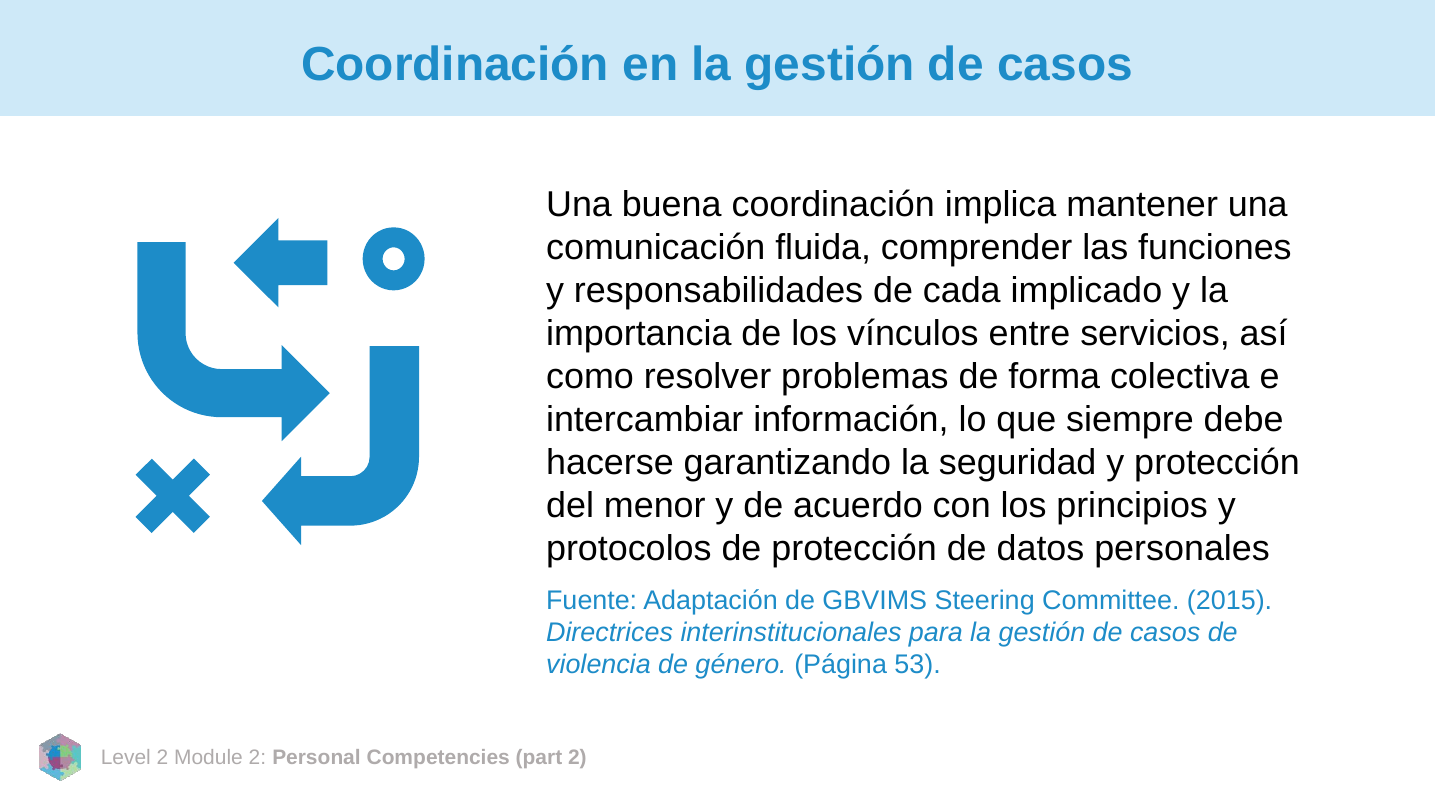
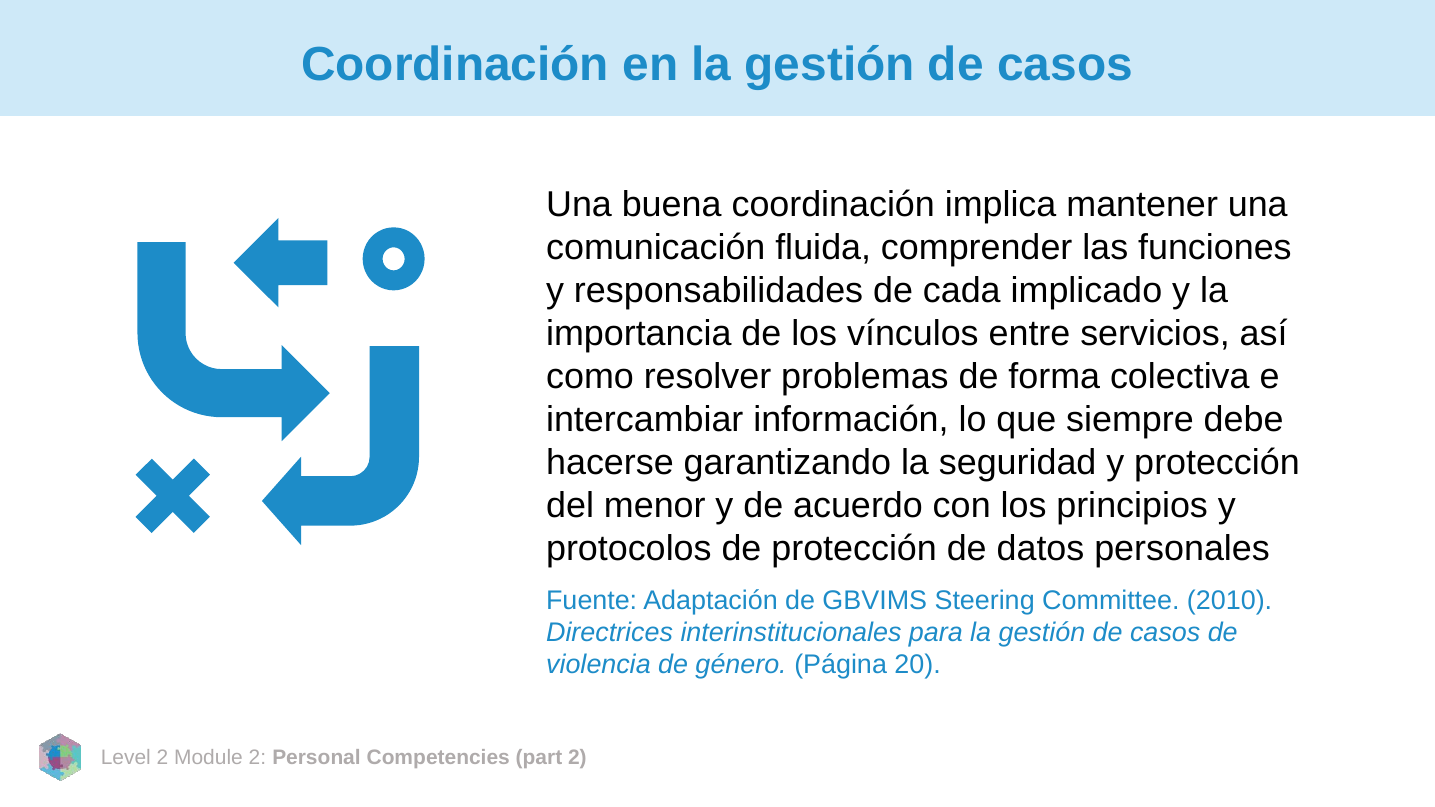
2015: 2015 -> 2010 (1230, 600)
53: 53 -> 20 (918, 665)
